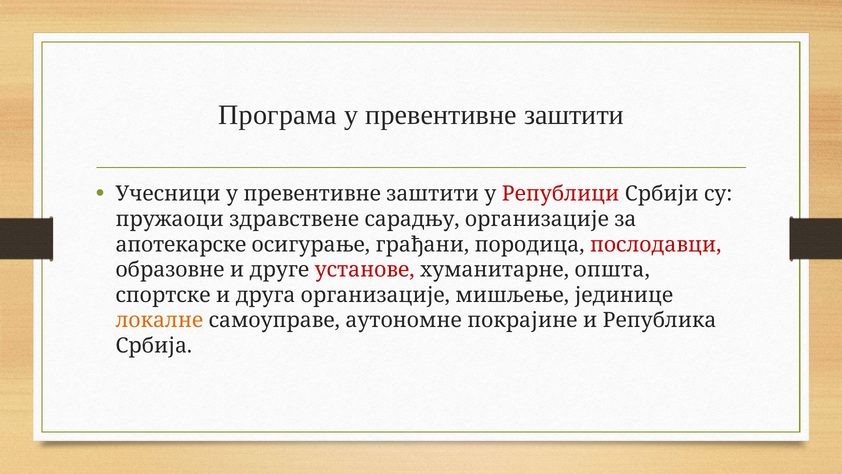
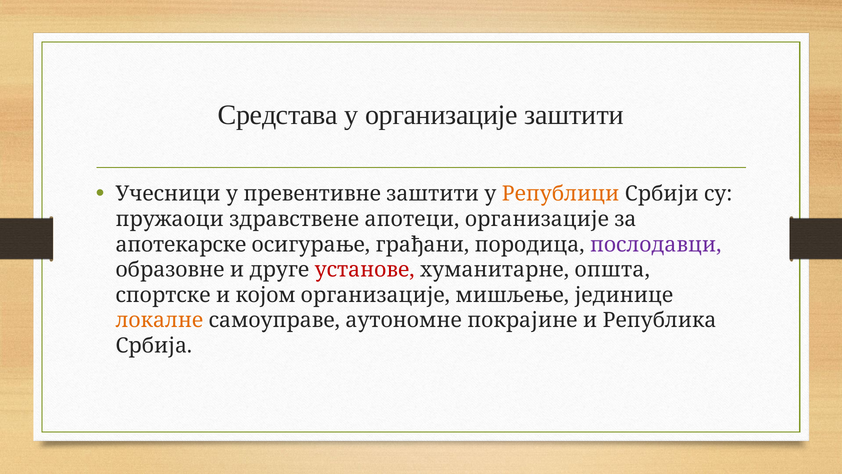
Програма: Програма -> Средстава (278, 115)
превентивне: превентивне -> организације (441, 115)
Републици colour: red -> orange (561, 194)
сарадњу: сарадњу -> апотеци (412, 219)
послодавци colour: red -> purple (656, 244)
друга: друга -> којом (266, 295)
